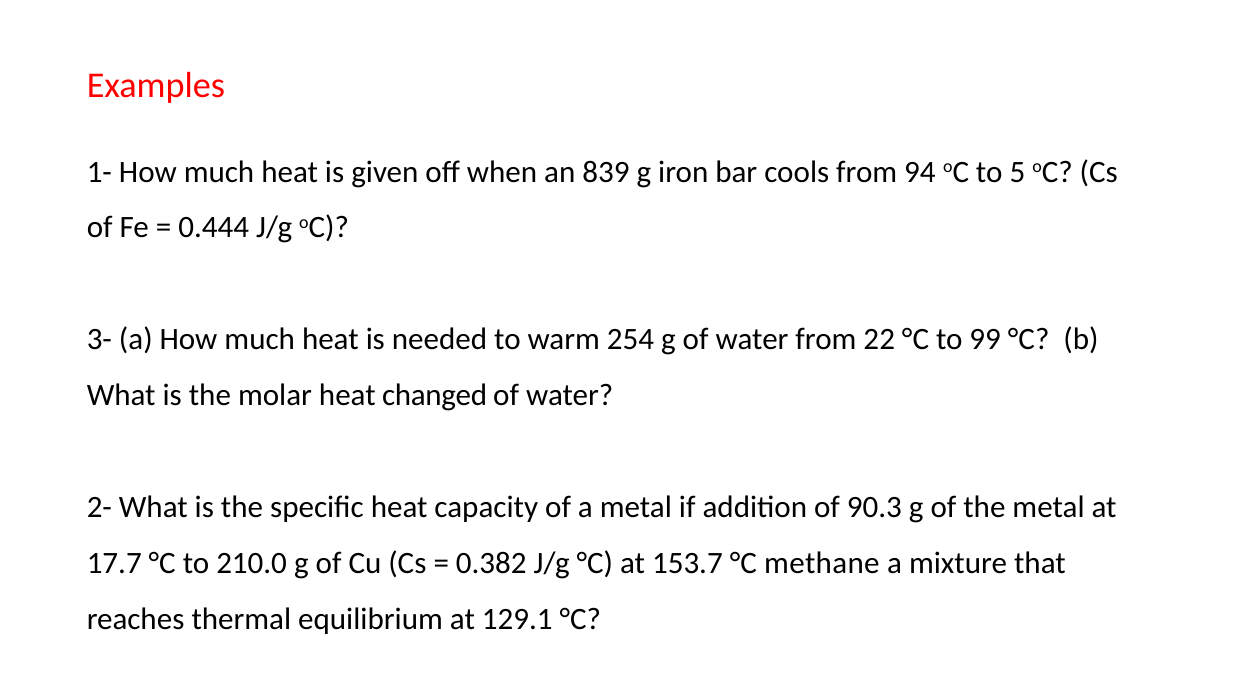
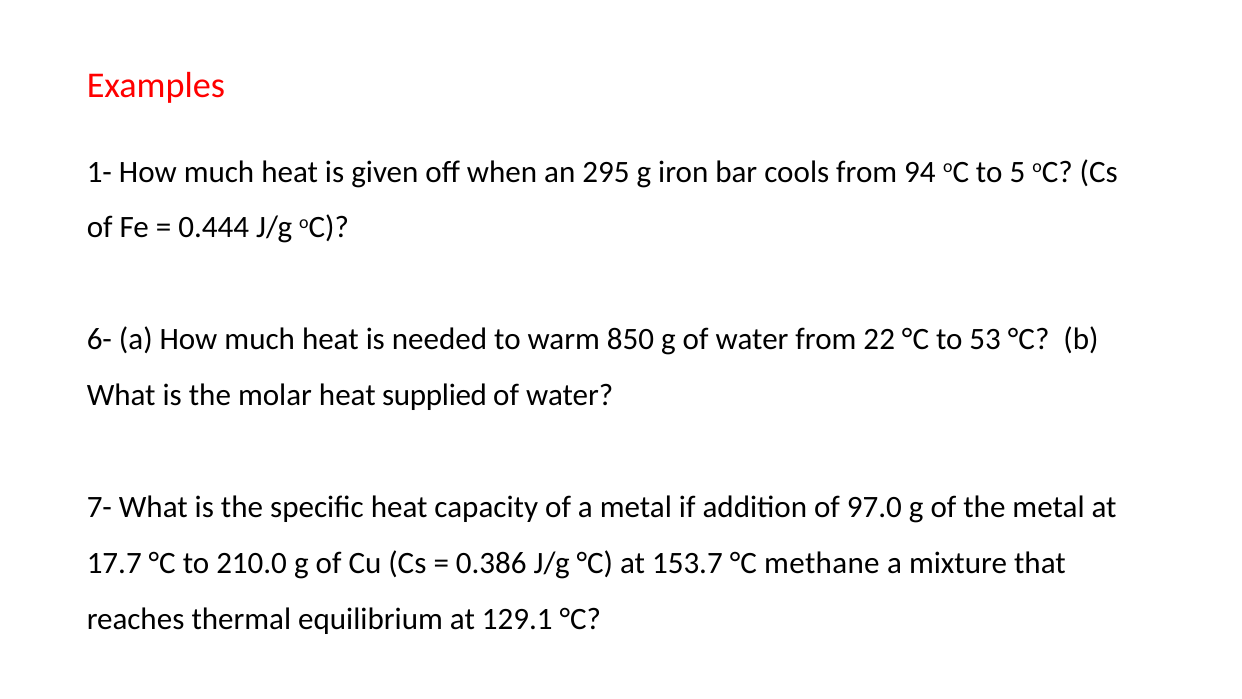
839: 839 -> 295 (606, 172)
3-: 3- -> 6- (99, 339)
254: 254 -> 850 (631, 339)
99: 99 -> 53 (985, 339)
changed: changed -> supplied (435, 395)
2-: 2- -> 7- (99, 507)
90.3: 90.3 -> 97.0 (874, 507)
0.382: 0.382 -> 0.386 (491, 563)
